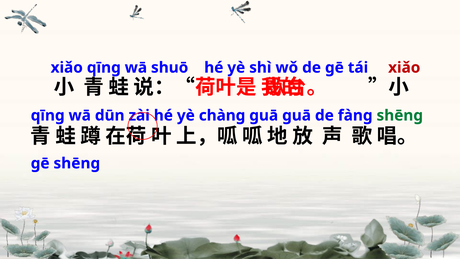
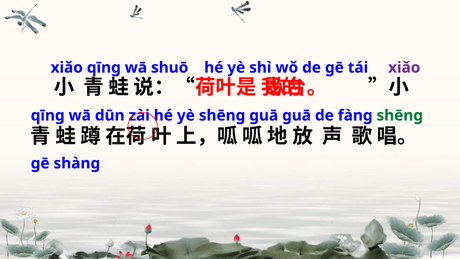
xiǎo colour: red -> purple (404, 68)
yè chànɡ: chànɡ -> shēnɡ (222, 115)
ɡē shēnɡ: shēnɡ -> shànɡ (77, 163)
